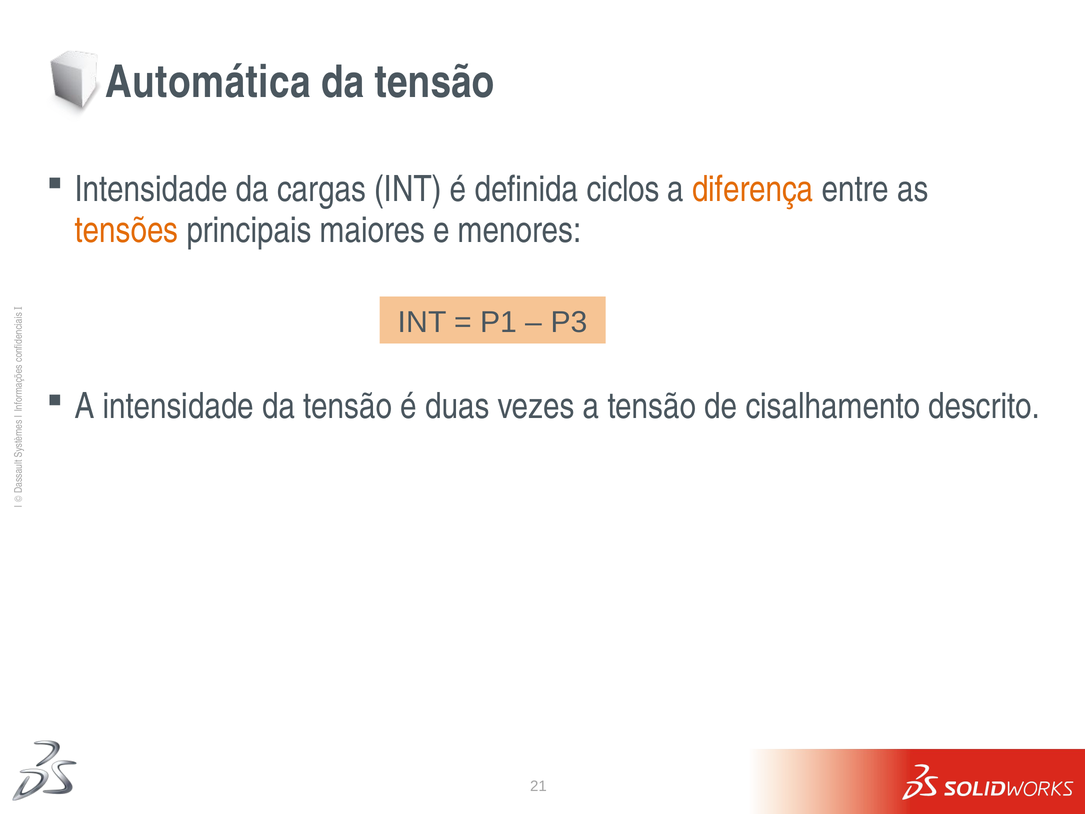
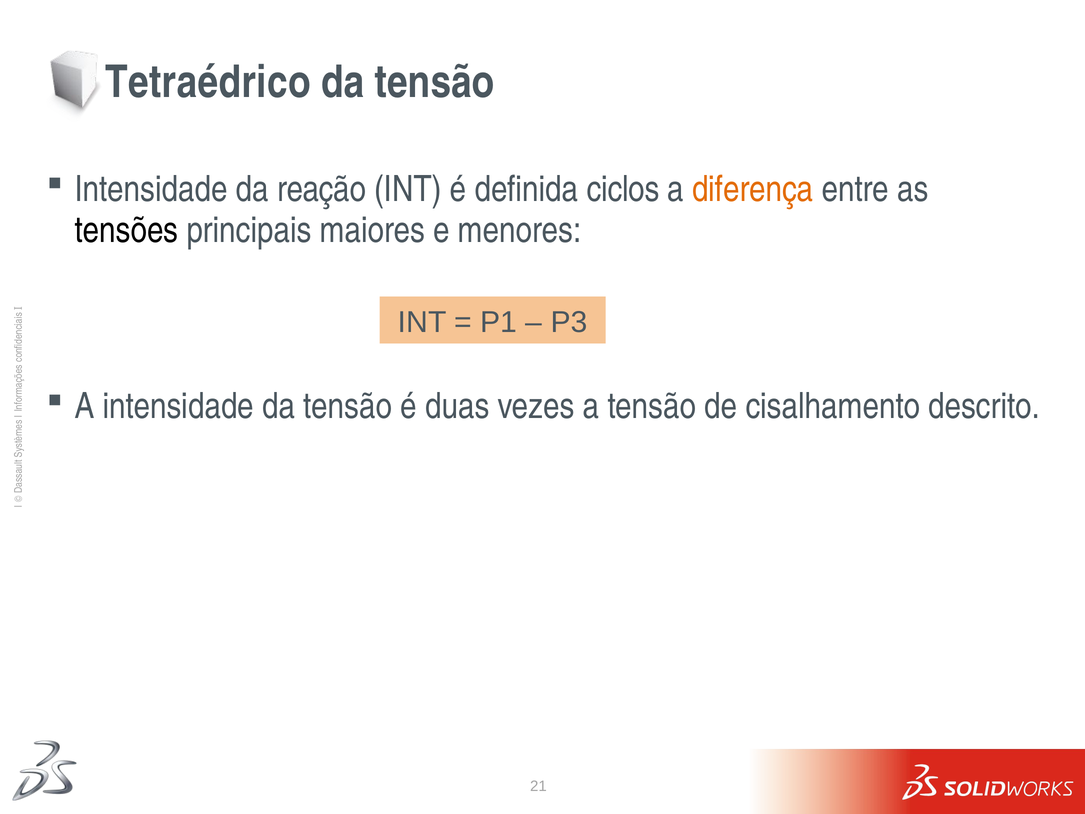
Automática: Automática -> Tetraédrico (208, 82)
cargas: cargas -> reação (322, 189)
tensões colour: orange -> black (127, 230)
